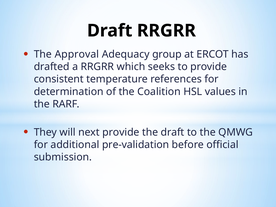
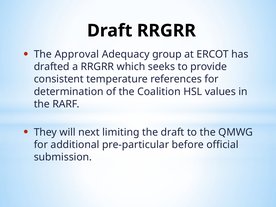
next provide: provide -> limiting (121, 132)
pre-validation: pre-validation -> pre-particular (136, 145)
